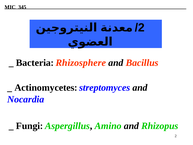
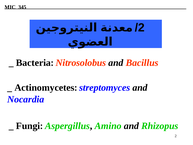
Rhizosphere: Rhizosphere -> Nitrosolobus (81, 63)
